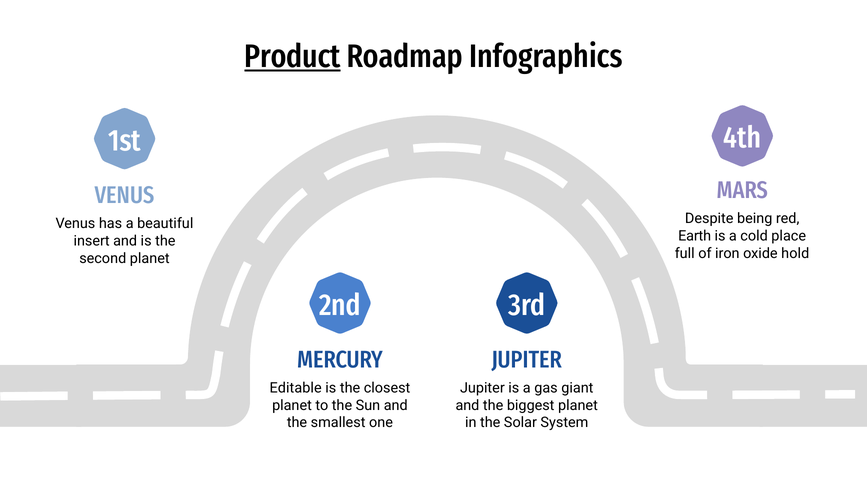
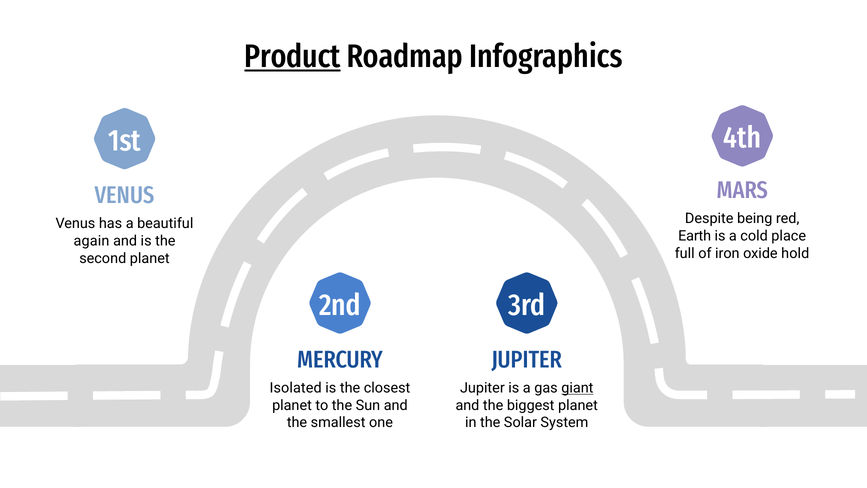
insert: insert -> again (91, 241)
Editable: Editable -> Isolated (296, 388)
giant underline: none -> present (577, 388)
